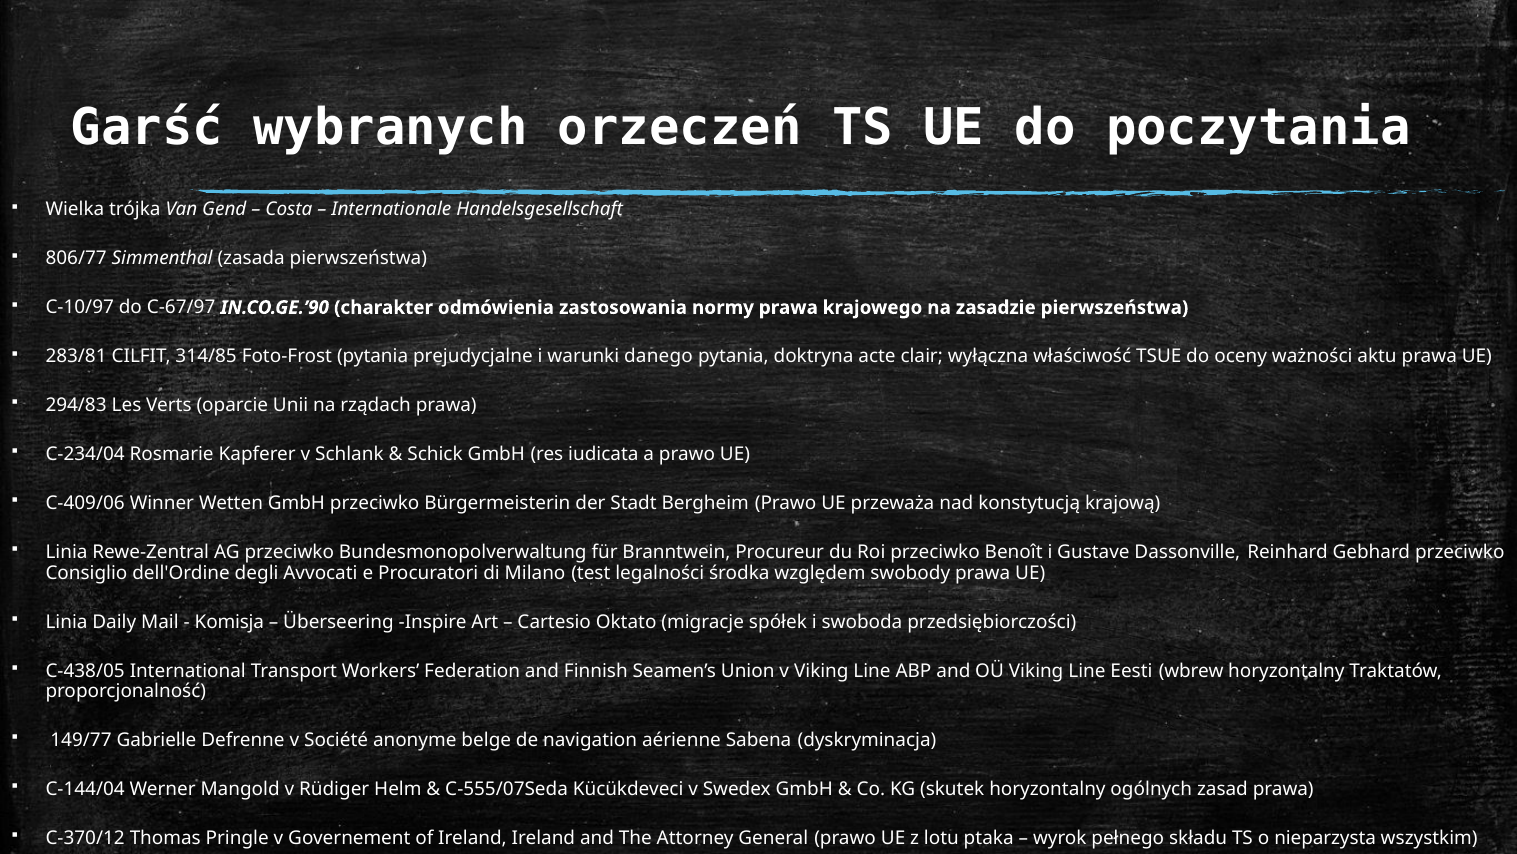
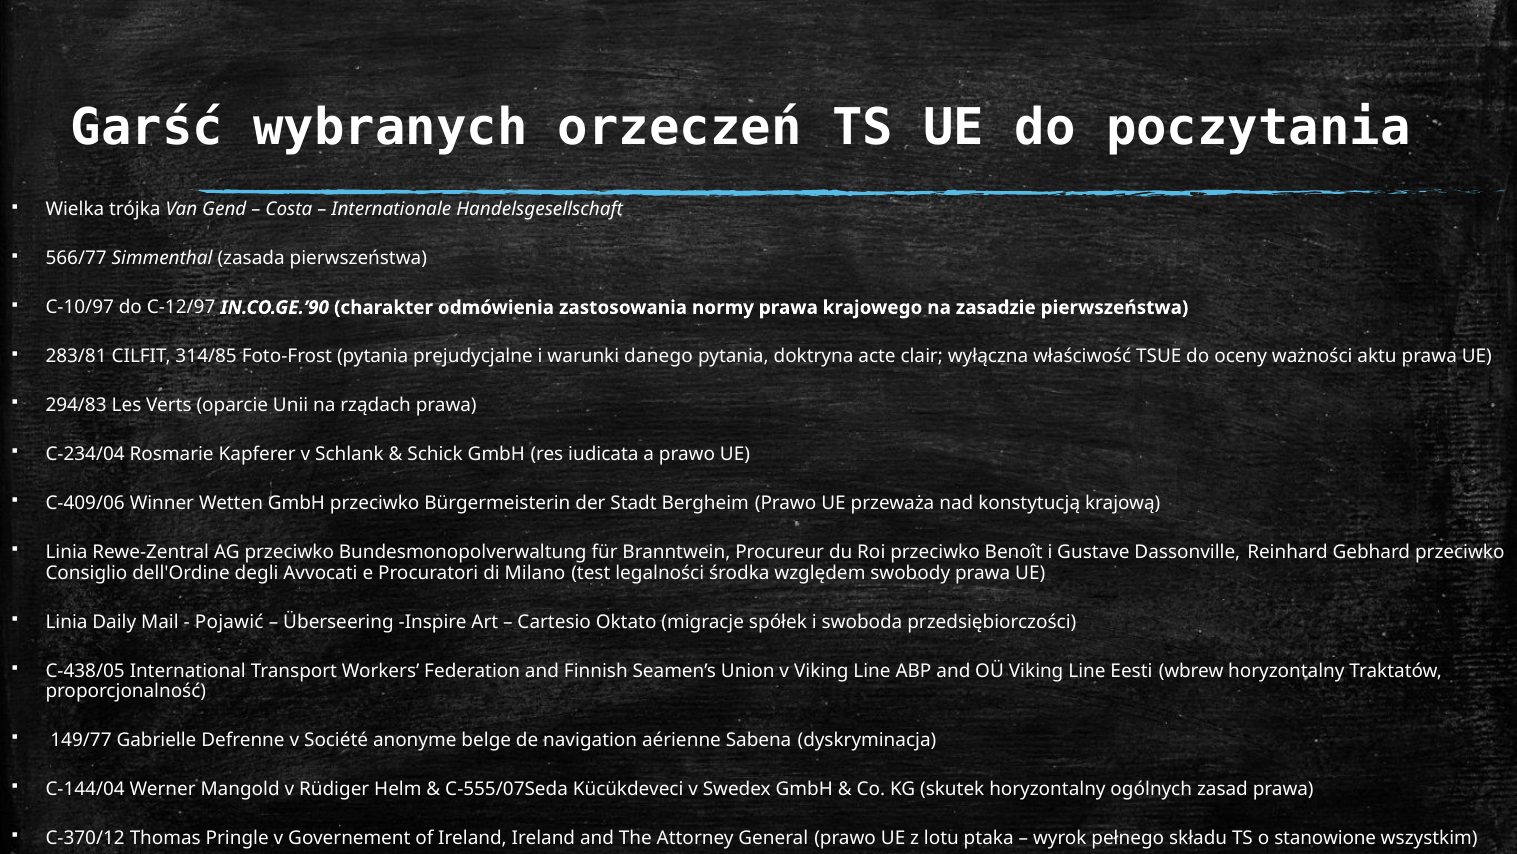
806/77: 806/77 -> 566/77 (76, 258)
C-67/97: C-67/97 -> C-12/97 (181, 307)
Komisja: Komisja -> Pojawić (229, 621)
nieparzysta: nieparzysta -> stanowione (1325, 838)
